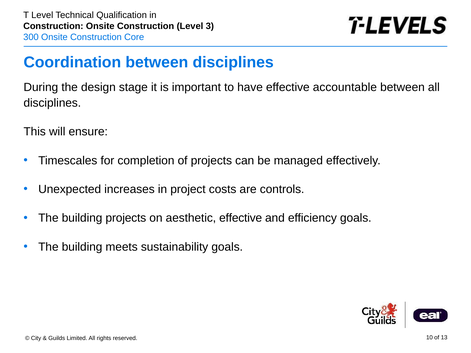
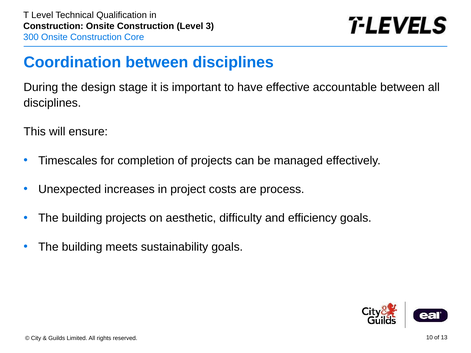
controls: controls -> process (282, 189)
aesthetic effective: effective -> difficulty (241, 218)
